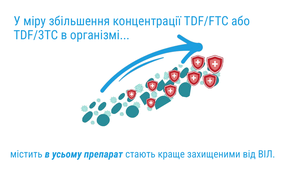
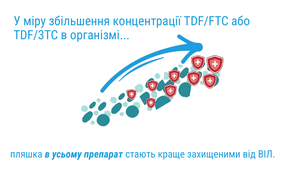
містить: містить -> пляшка (26, 154)
